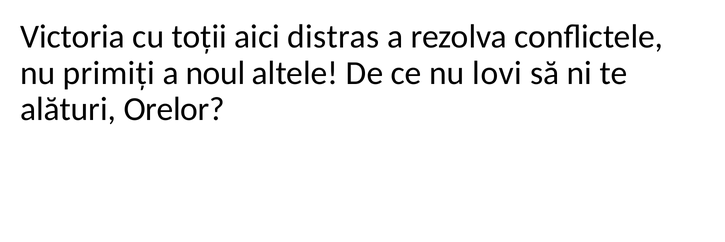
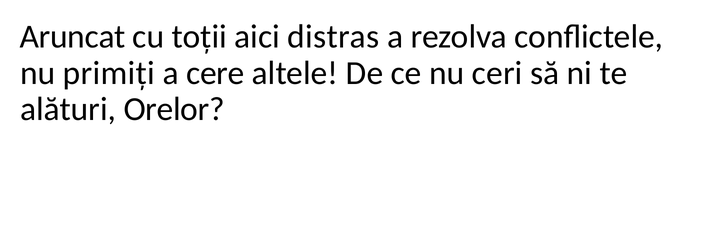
Victoria: Victoria -> Aruncat (73, 37)
noul: noul -> cere (215, 73)
lovi: lovi -> ceri (497, 73)
